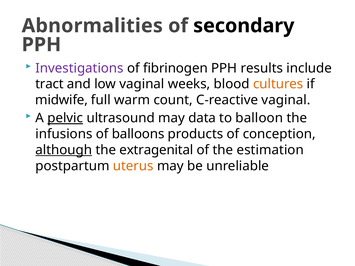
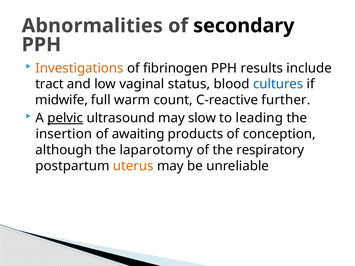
Investigations colour: purple -> orange (80, 68)
weeks: weeks -> status (189, 84)
cultures colour: orange -> blue (278, 84)
C-reactive vaginal: vaginal -> further (286, 100)
data: data -> slow (202, 118)
balloon: balloon -> leading (259, 118)
infusions: infusions -> insertion (64, 134)
balloons: balloons -> awaiting (138, 134)
although underline: present -> none (64, 150)
extragenital: extragenital -> laparotomy (156, 150)
estimation: estimation -> respiratory (270, 150)
